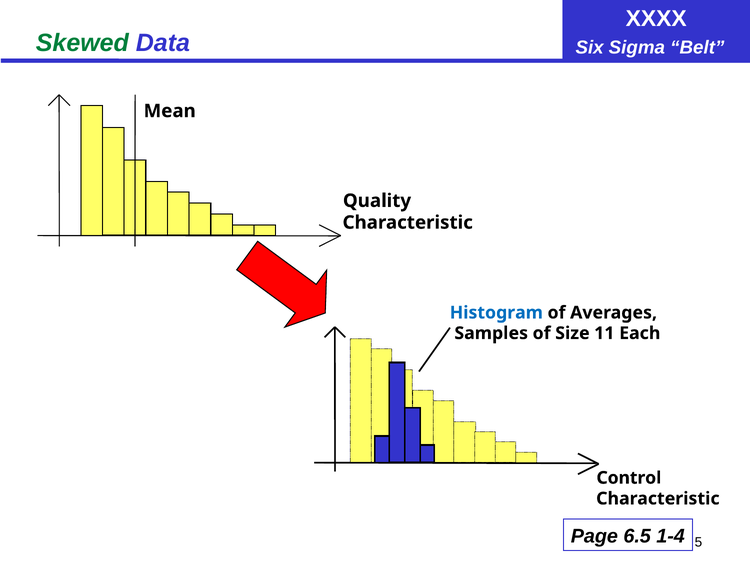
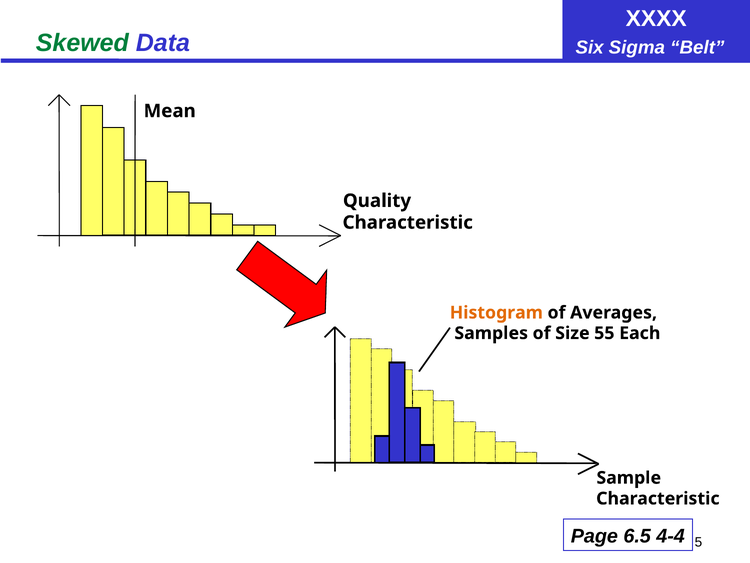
Histogram colour: blue -> orange (496, 312)
11: 11 -> 55 (604, 333)
Control: Control -> Sample (629, 477)
1-4: 1-4 -> 4-4 (671, 536)
